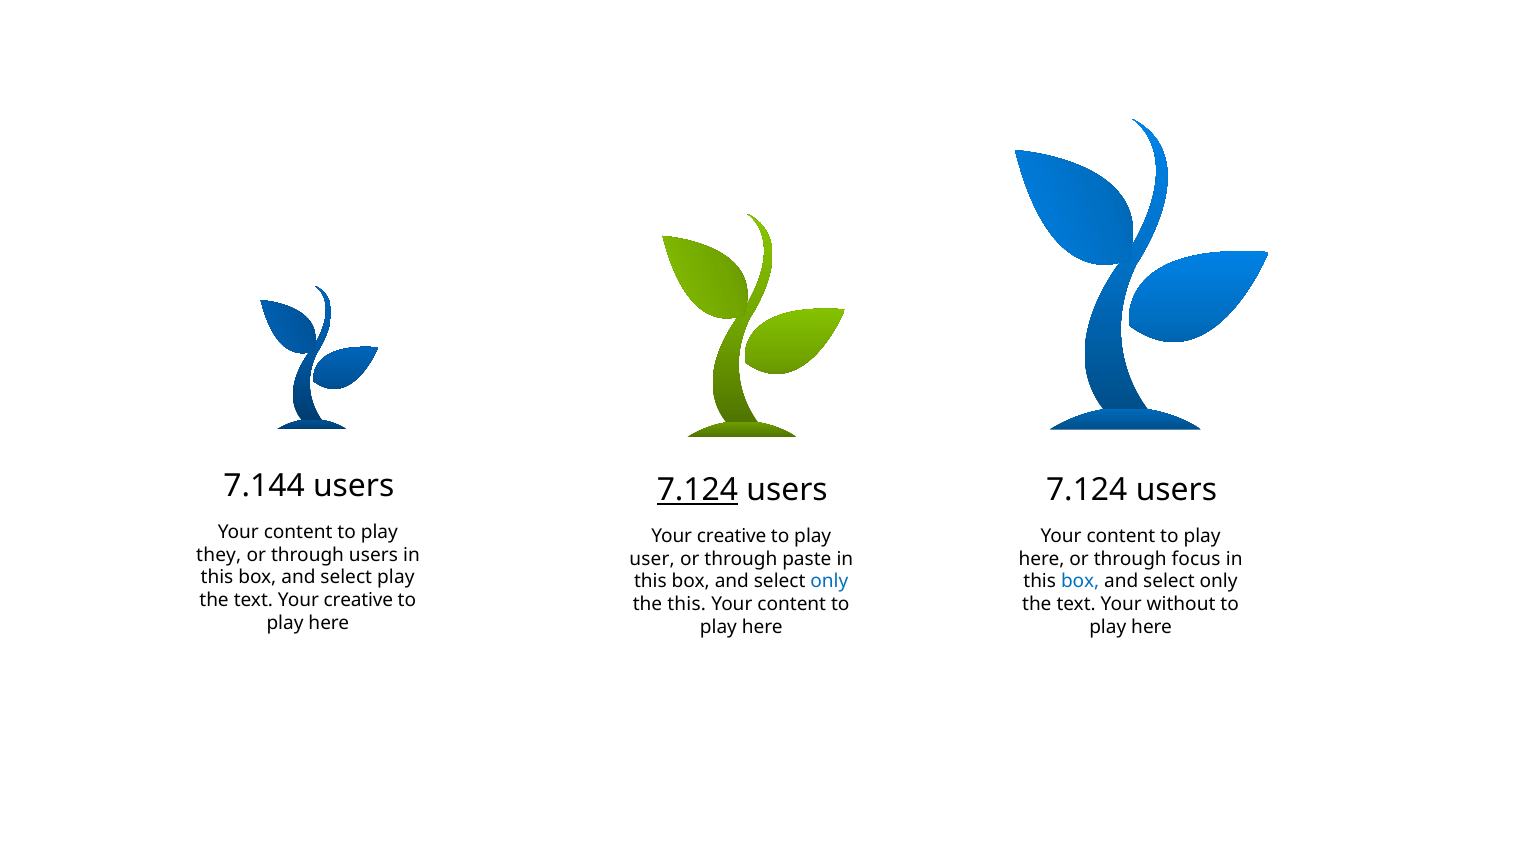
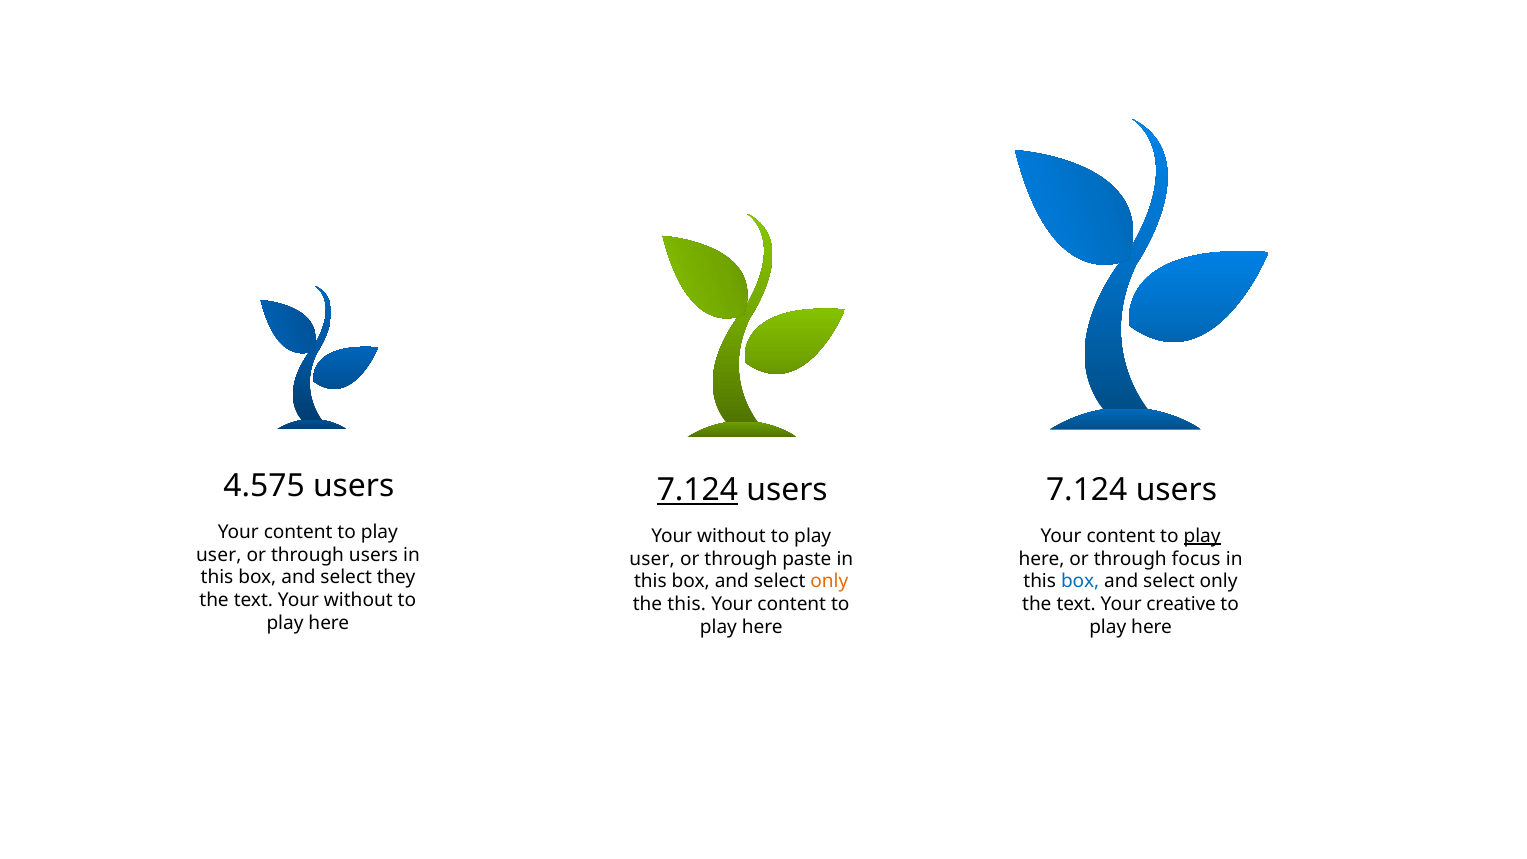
7.144: 7.144 -> 4.575 (264, 486)
creative: creative -> without (732, 536)
play underline: none -> present (1202, 536)
they: they -> user (219, 555)
select play: play -> they (396, 578)
only colour: blue -> orange (829, 582)
text Your creative: creative -> without (358, 601)
without: without -> creative (1181, 605)
